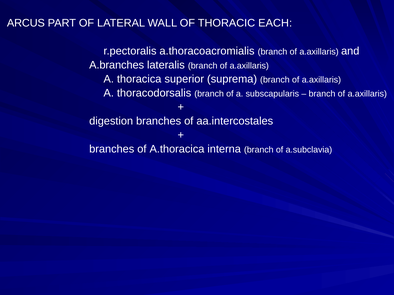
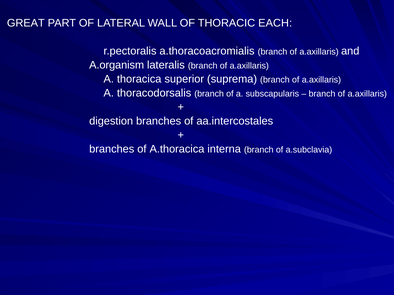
ARCUS: ARCUS -> GREAT (26, 23)
A.branches: A.branches -> A.organism (117, 65)
